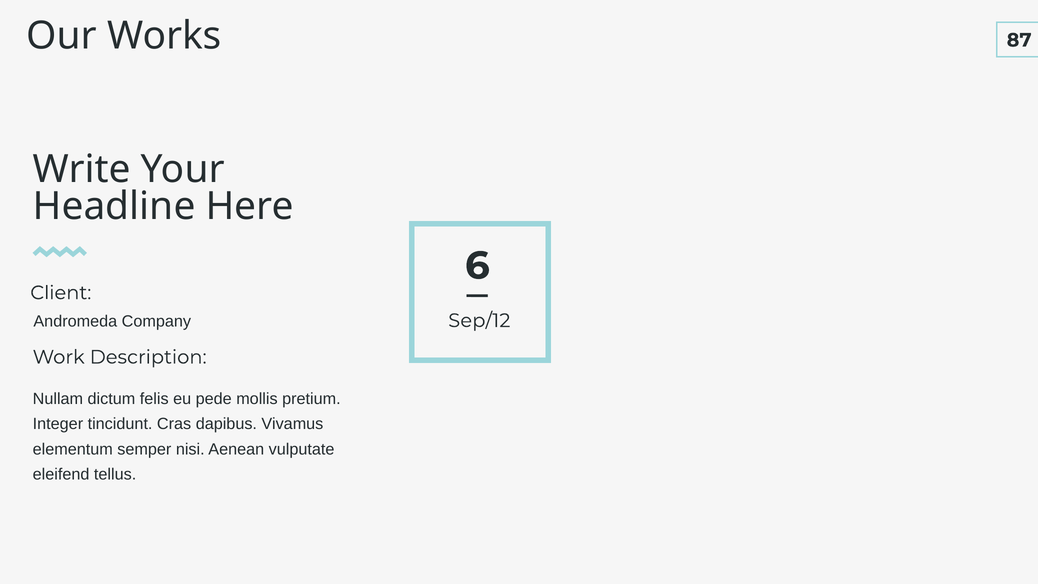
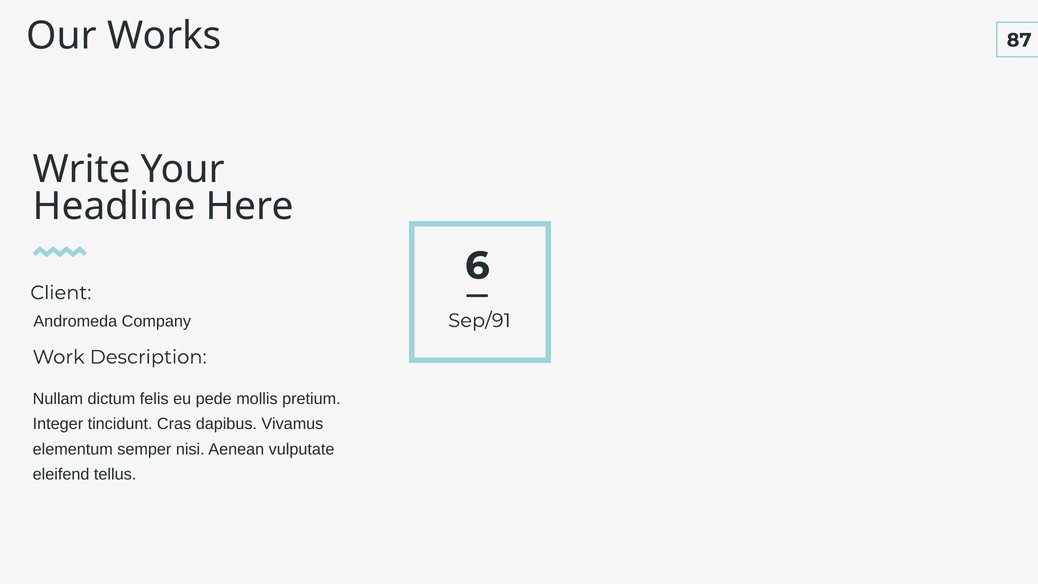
Sep/12: Sep/12 -> Sep/91 (479, 321)
